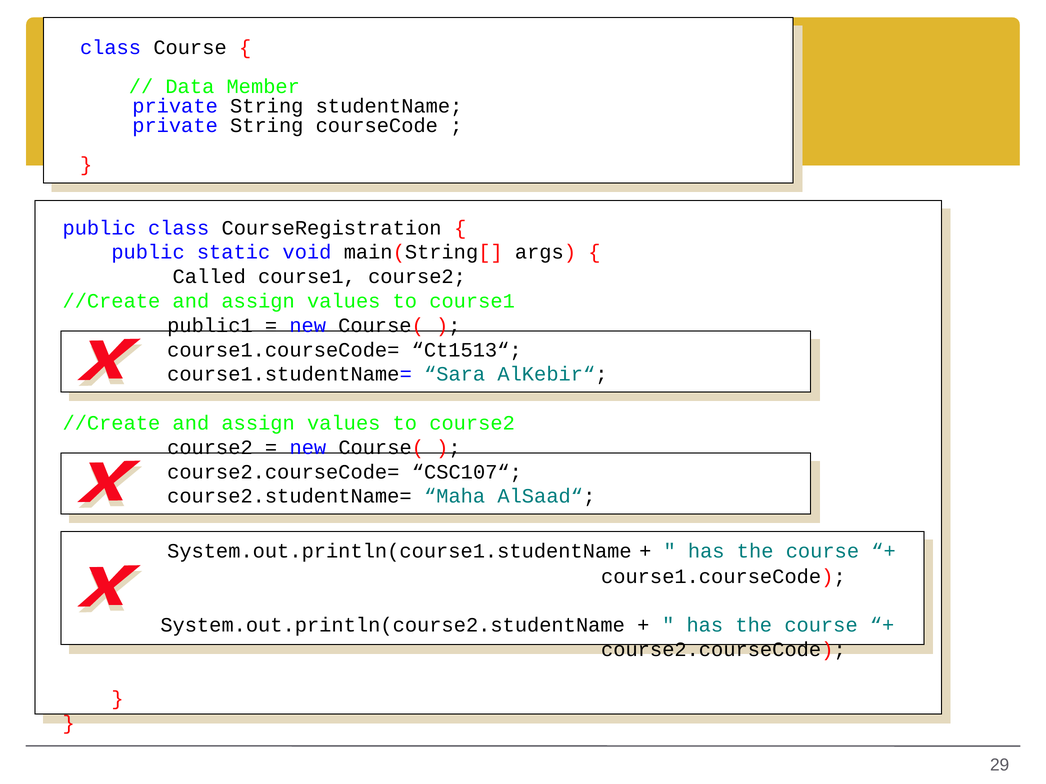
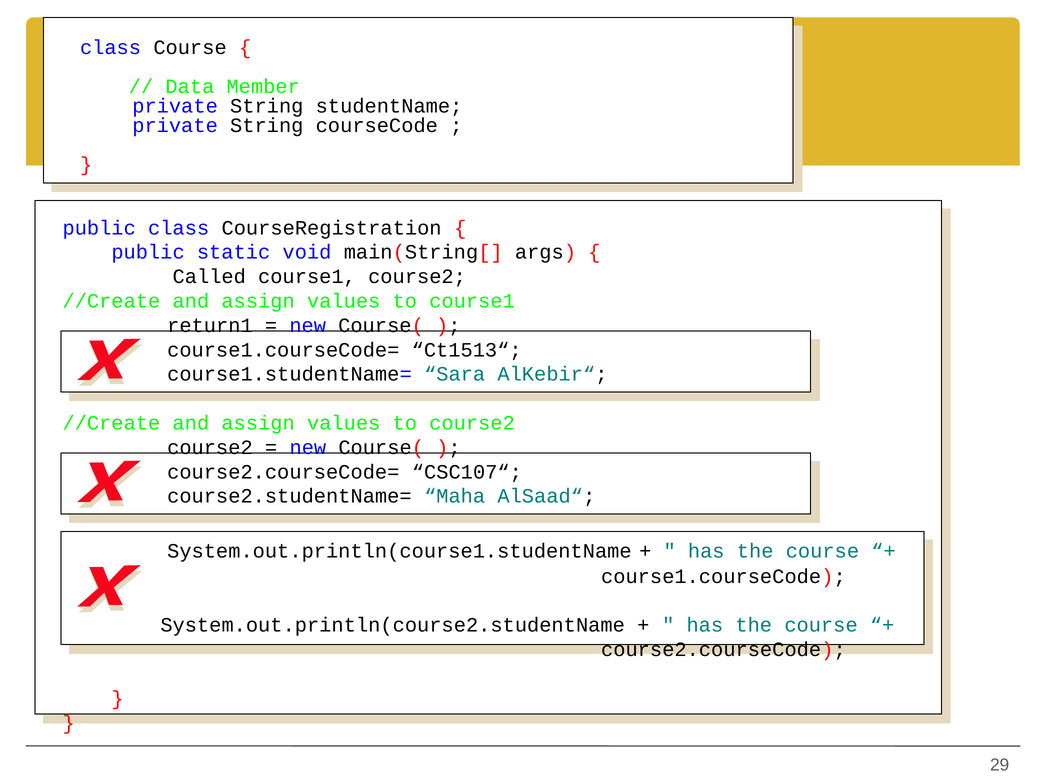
public1: public1 -> return1 (210, 326)
